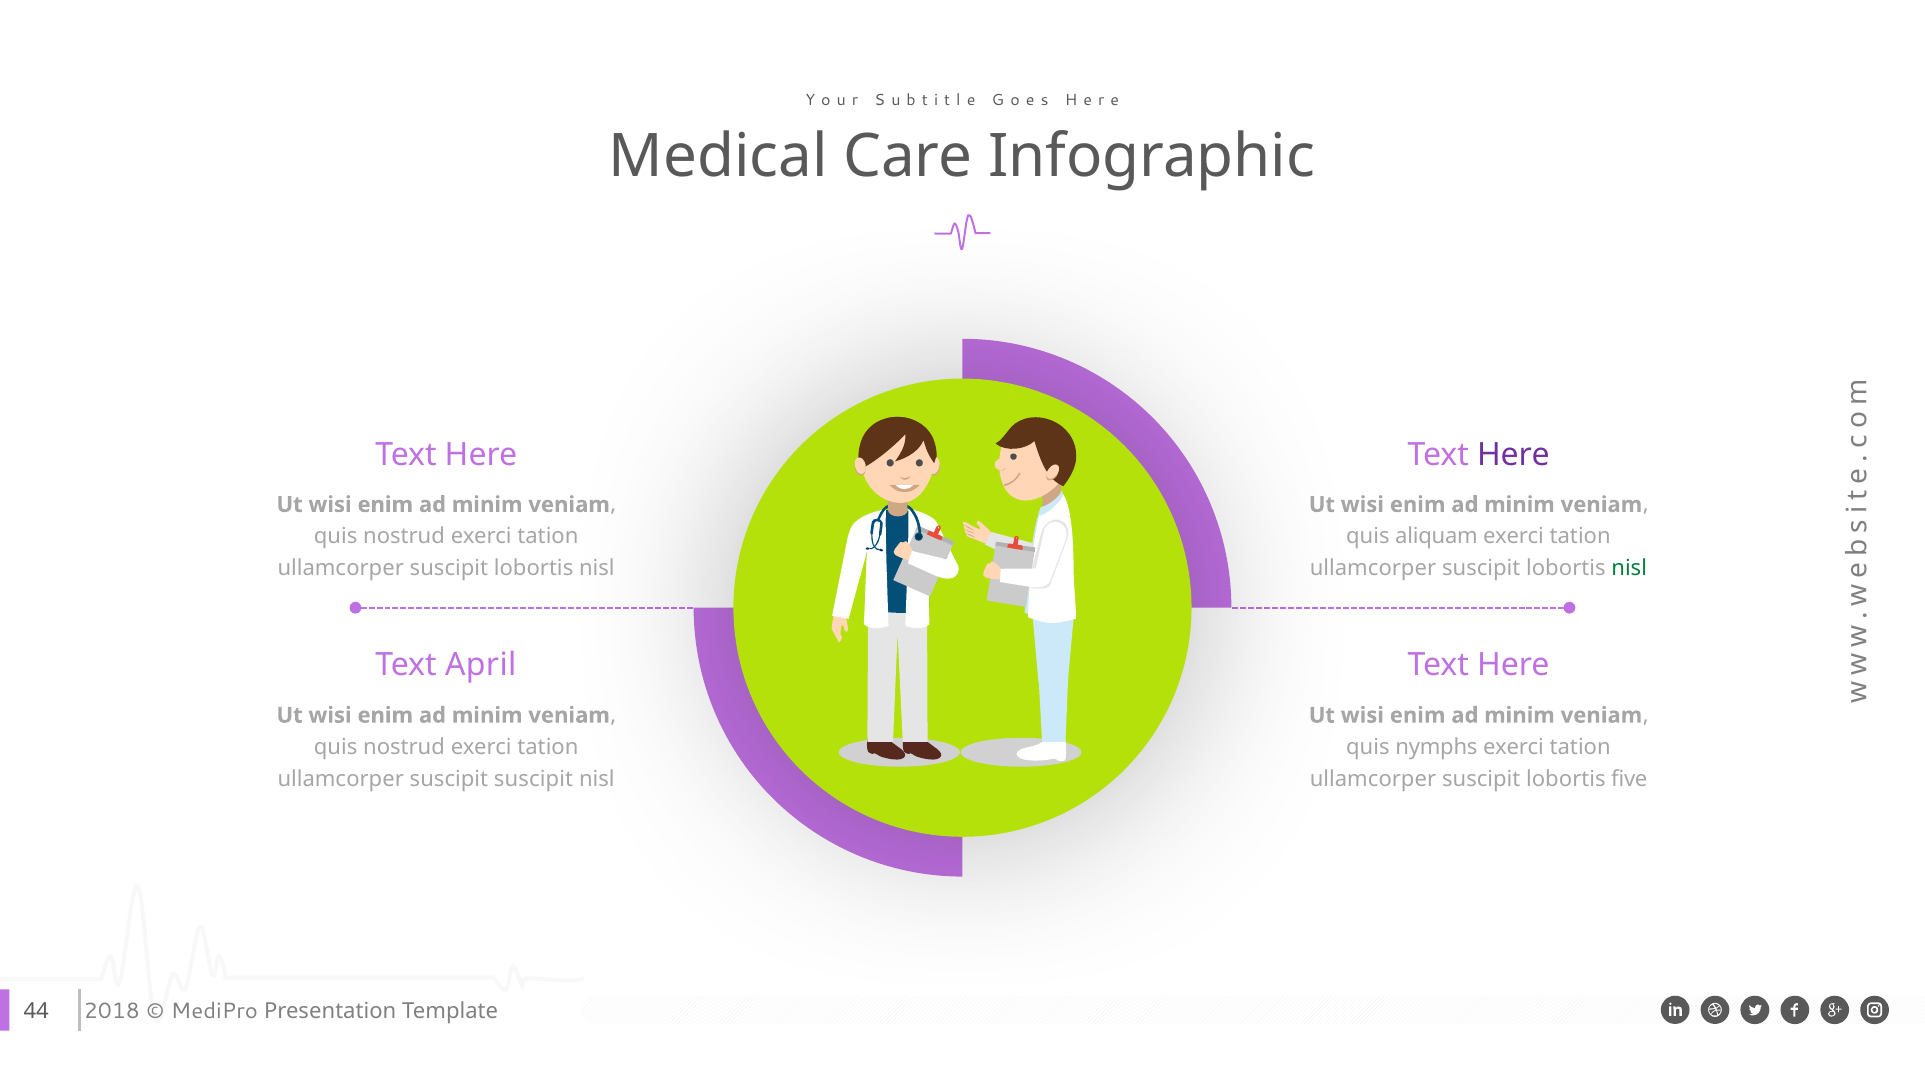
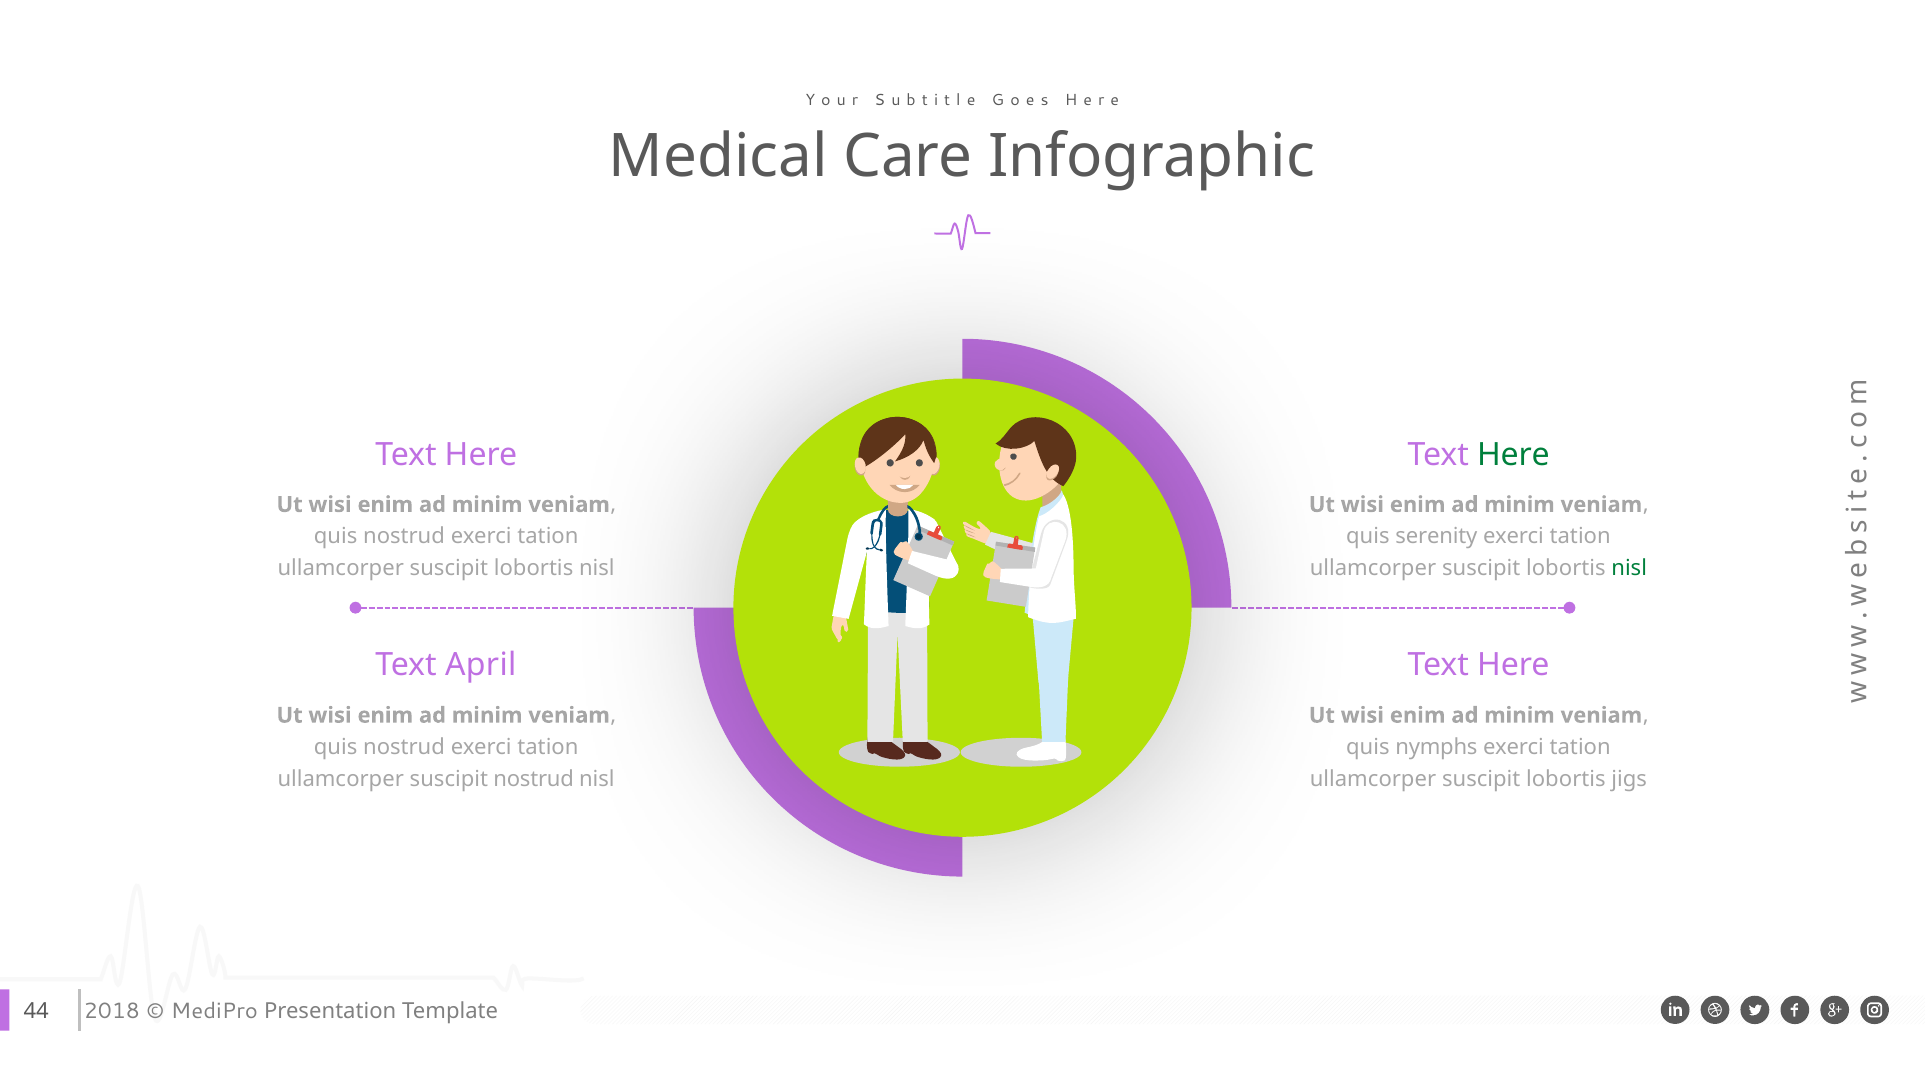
Here colour: purple -> green (1513, 454)
aliquam: aliquam -> serenity (1436, 536)
suscipit suscipit: suscipit -> nostrud (534, 779)
five: five -> jigs (1629, 779)
